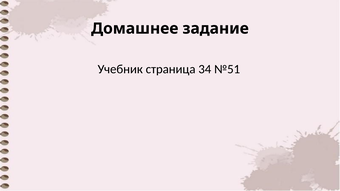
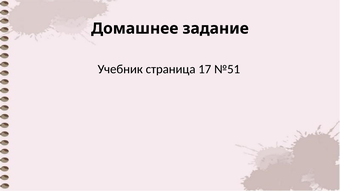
34: 34 -> 17 (205, 69)
